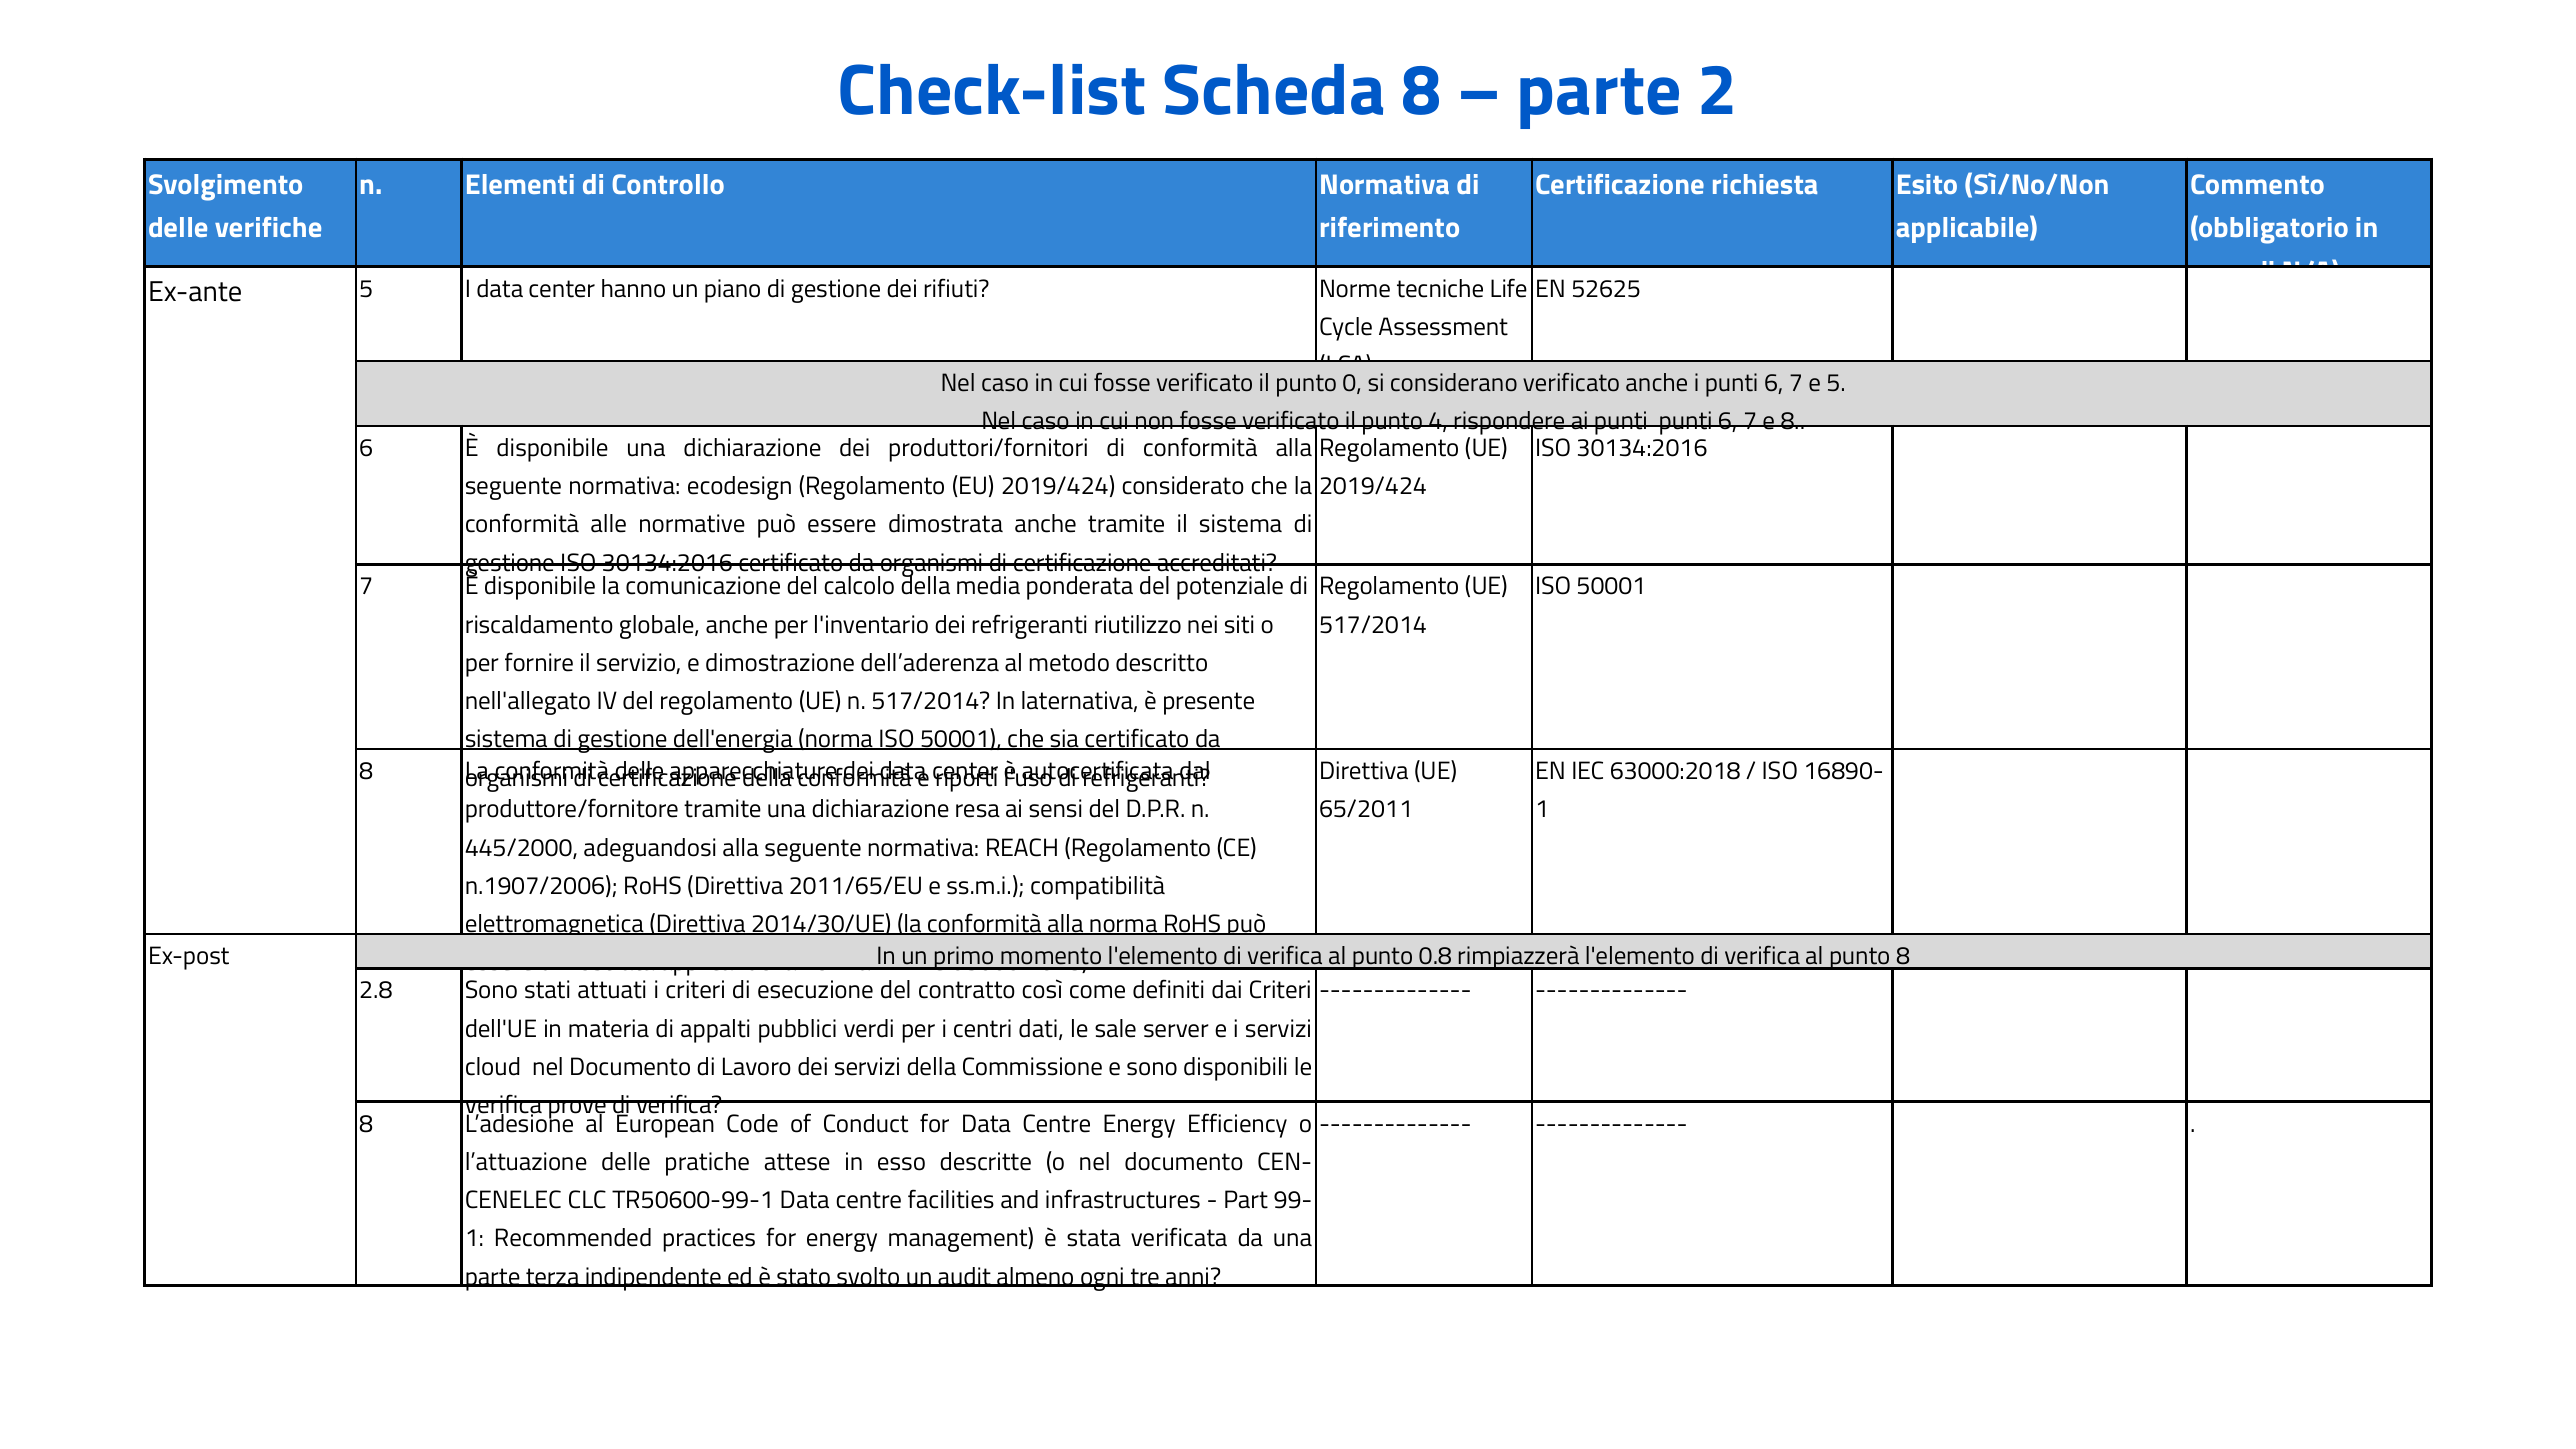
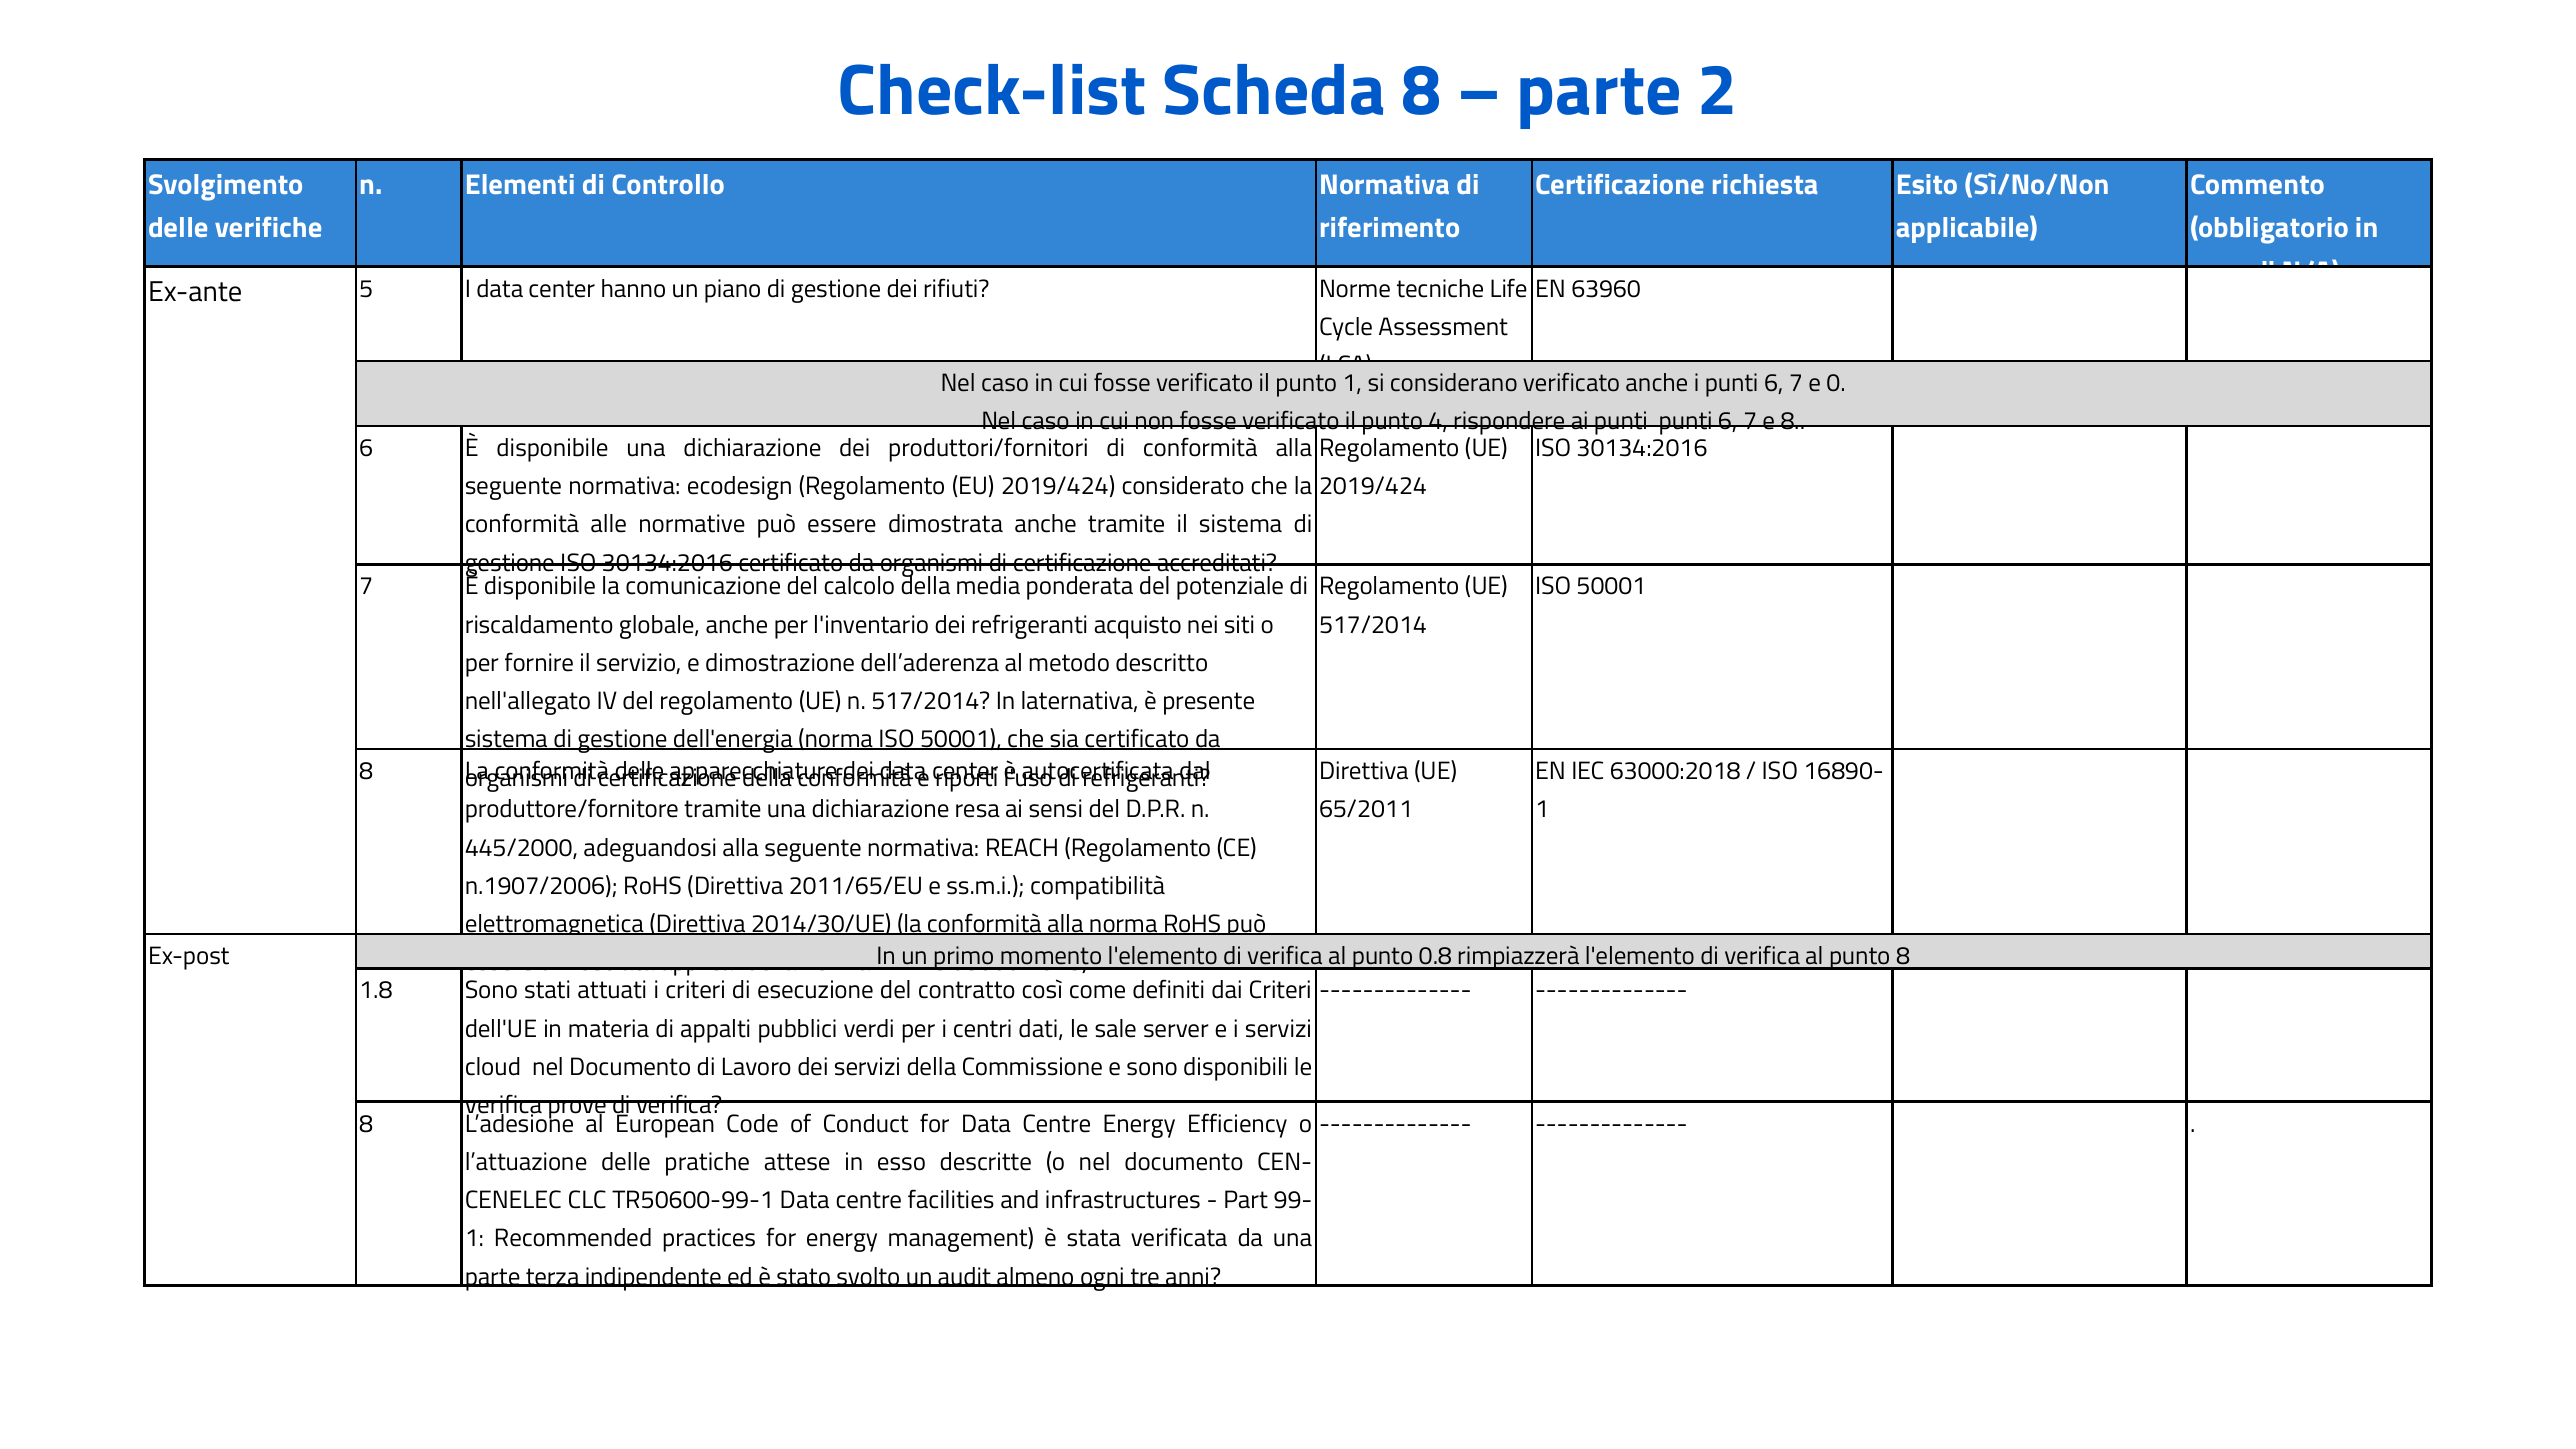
52625: 52625 -> 63960 (1606, 289)
punto 0: 0 -> 1 (1352, 384)
e 5: 5 -> 0 (1836, 384)
riutilizzo: riutilizzo -> acquisto (1138, 625)
2.8: 2.8 -> 1.8 (376, 991)
